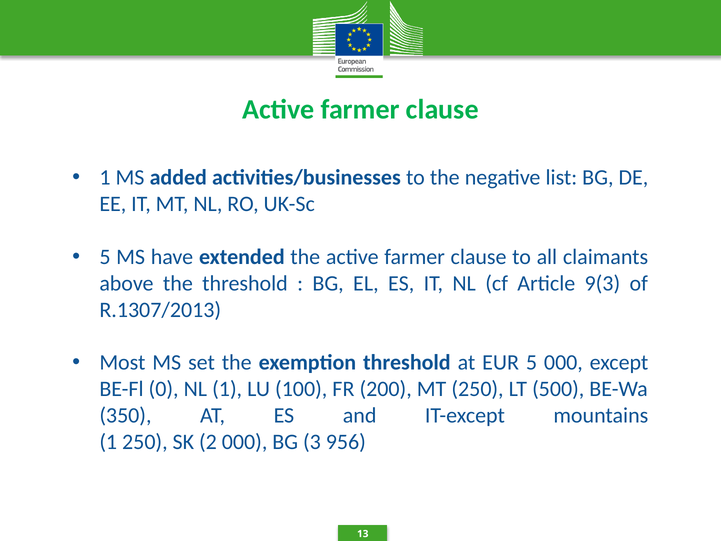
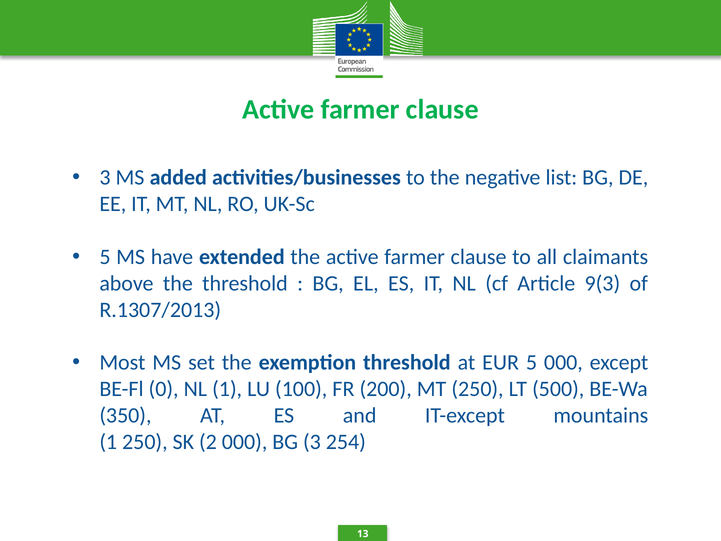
1: 1 -> 3 (105, 178)
956: 956 -> 254 (346, 442)
